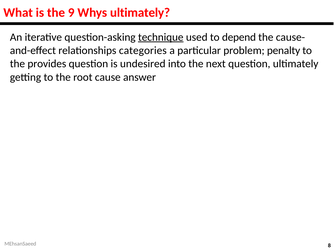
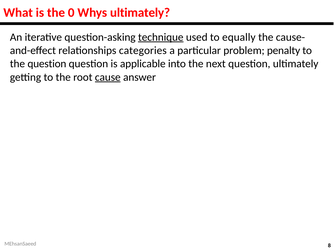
9: 9 -> 0 (71, 13)
depend: depend -> equally (239, 37)
the provides: provides -> question (47, 64)
undesired: undesired -> applicable (143, 64)
cause underline: none -> present (108, 77)
